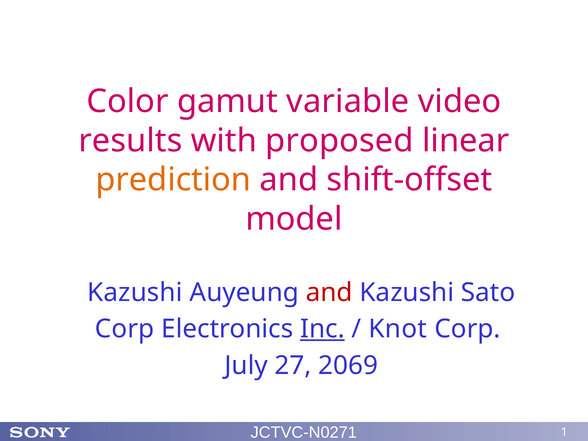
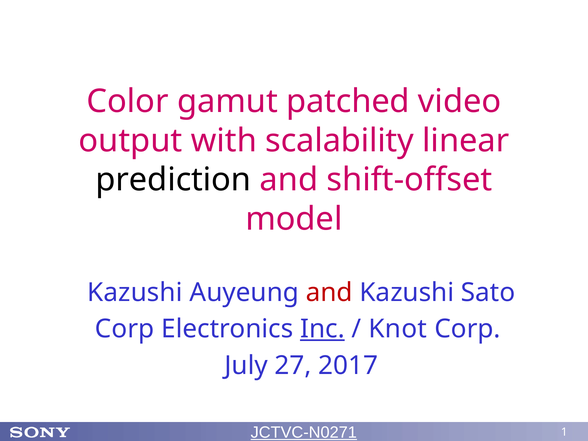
variable: variable -> patched (348, 101)
results: results -> output (130, 141)
proposed: proposed -> scalability (340, 141)
prediction colour: orange -> black (173, 180)
2069: 2069 -> 2017 (348, 366)
JCTVC-N0271 underline: none -> present (304, 432)
